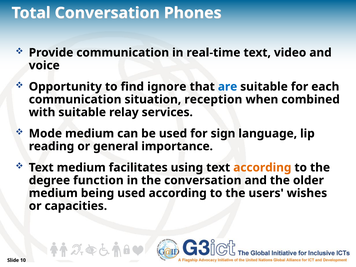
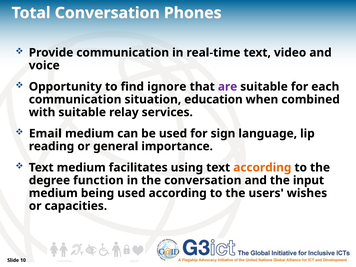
are colour: blue -> purple (228, 87)
reception: reception -> education (213, 99)
Mode: Mode -> Email (45, 133)
older: older -> input (309, 180)
